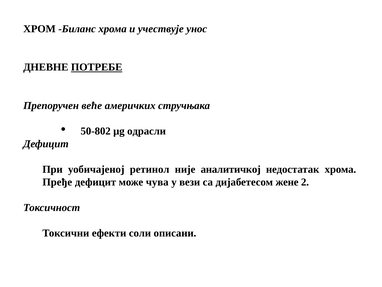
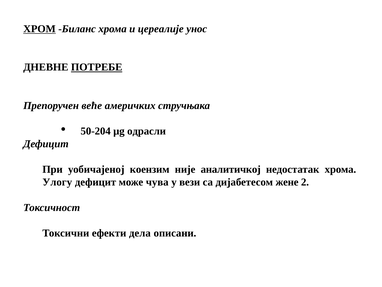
ХРОМ underline: none -> present (39, 29)
учествује: учествује -> цереалије (161, 29)
50-802: 50-802 -> 50-204 (96, 131)
ретинол: ретинол -> коензим (150, 169)
Пређе: Пређе -> Улогу (57, 182)
соли: соли -> дела (140, 233)
